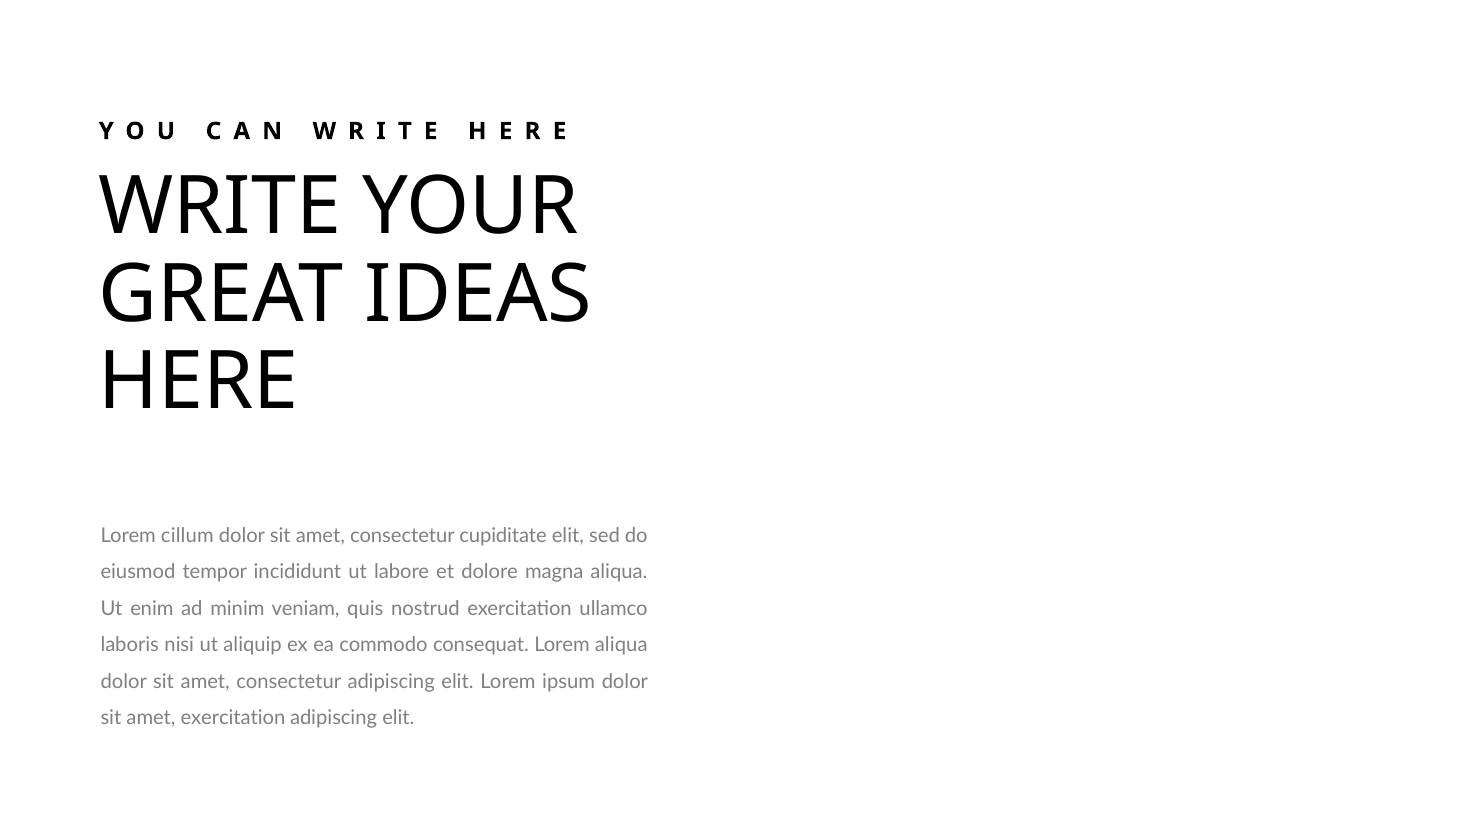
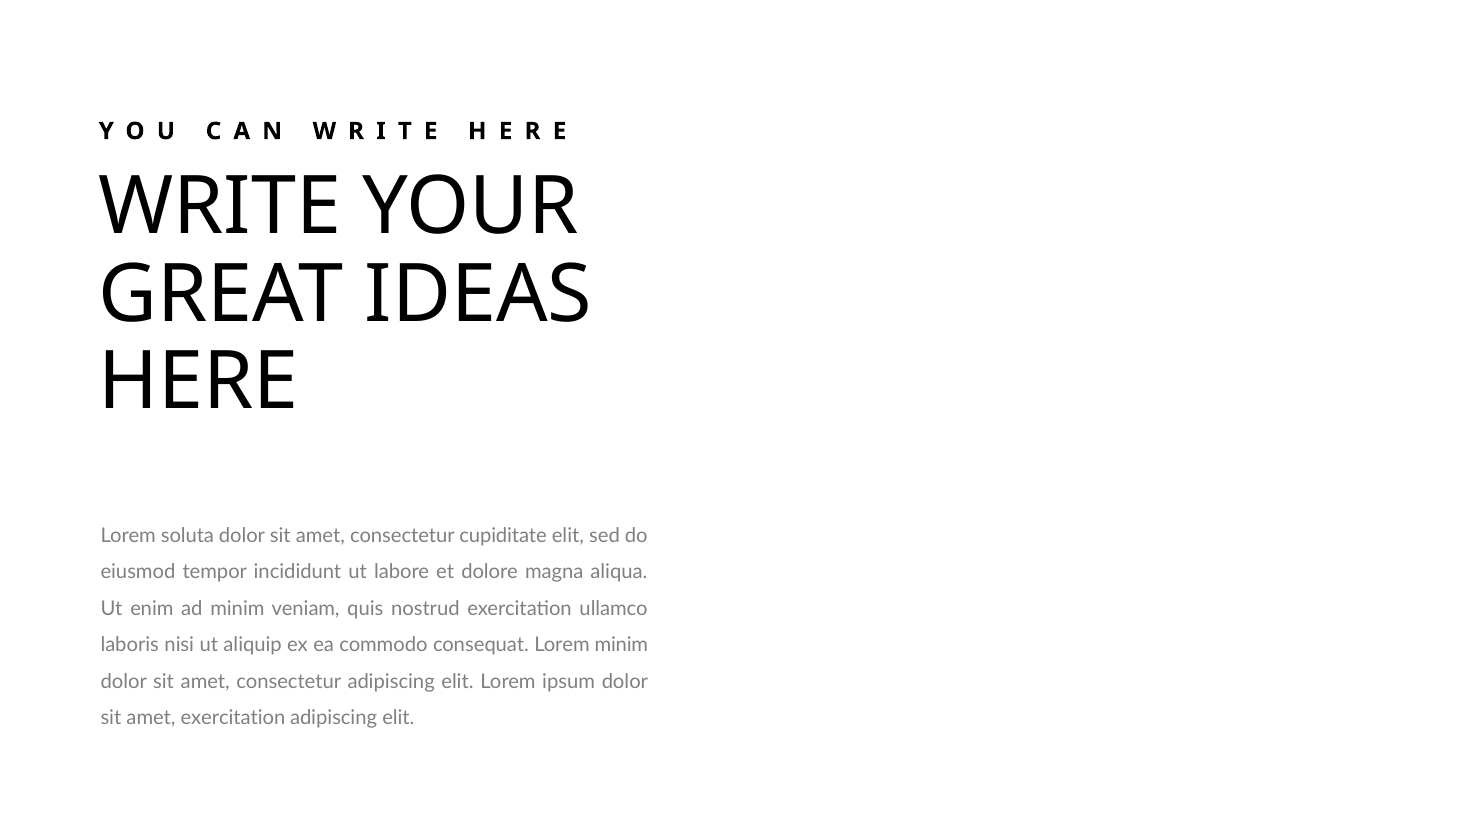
cillum: cillum -> soluta (187, 536)
Lorem aliqua: aliqua -> minim (621, 645)
